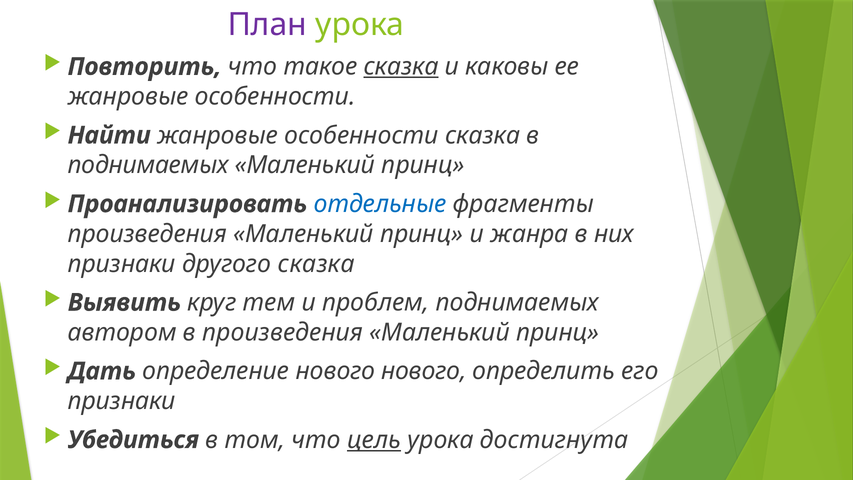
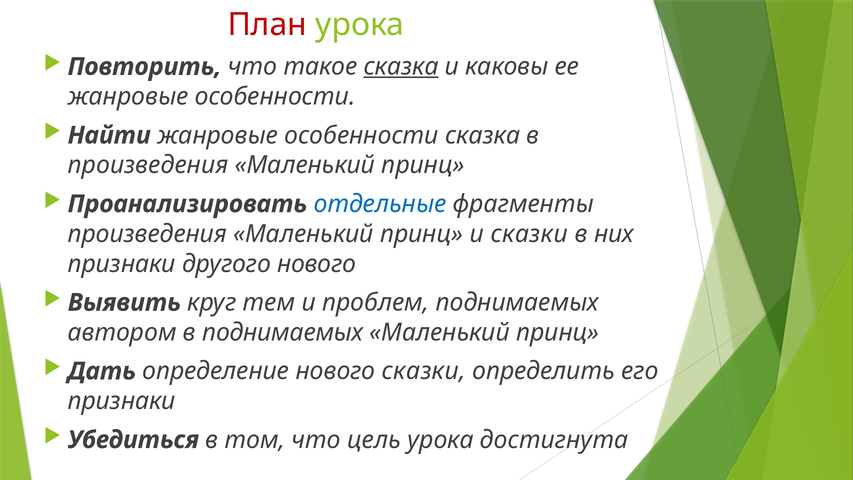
План colour: purple -> red (267, 25)
поднимаемых: поднимаемых -> произведения (148, 165)
и жанра: жанра -> сказки (529, 234)
другого сказка: сказка -> нового (317, 264)
в произведения: произведения -> поднимаемых (283, 332)
нового нового: нового -> сказки (424, 371)
цель underline: present -> none (374, 440)
